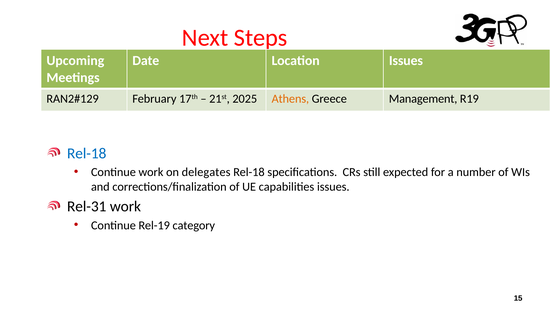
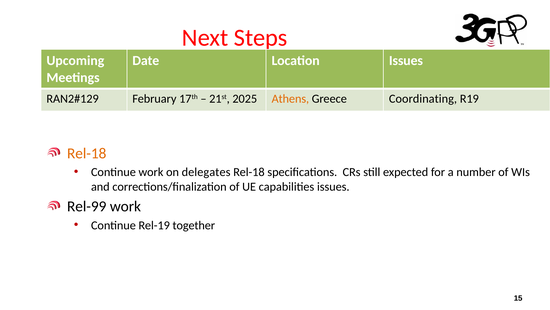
Management: Management -> Coordinating (423, 99)
Rel-18 colour: blue -> orange (87, 153)
Rel-31: Rel-31 -> Rel-99 (87, 206)
category: category -> together (194, 225)
